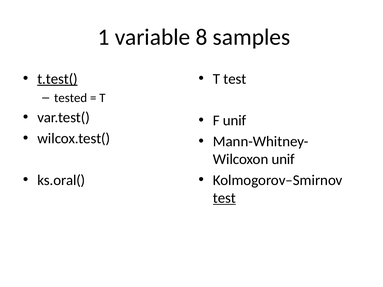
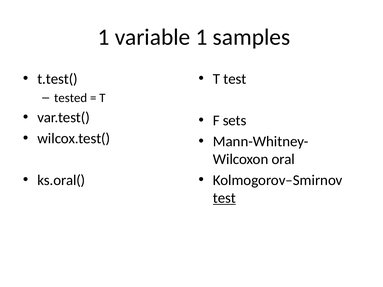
variable 8: 8 -> 1 (201, 37)
t.test( underline: present -> none (58, 79)
F unif: unif -> sets (235, 121)
unif: unif -> oral (283, 159)
